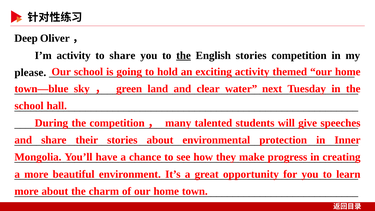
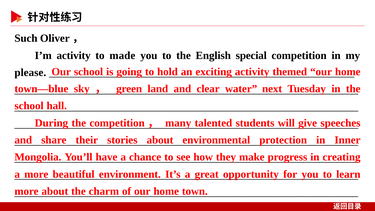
Deep: Deep -> Such (26, 38)
to share: share -> made (122, 55)
the underline: present -> none (184, 55)
English stories: stories -> special (251, 55)
